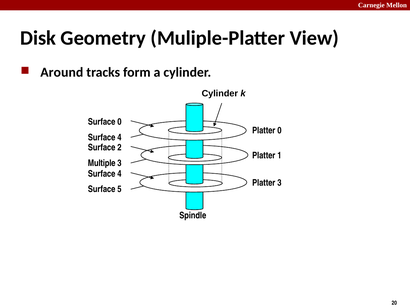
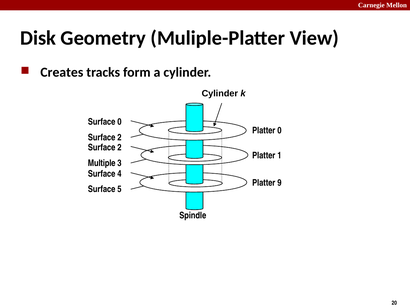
Around: Around -> Creates (62, 72)
4: 4 -> 2 (119, 137)
Platter 3: 3 -> 9 (279, 183)
